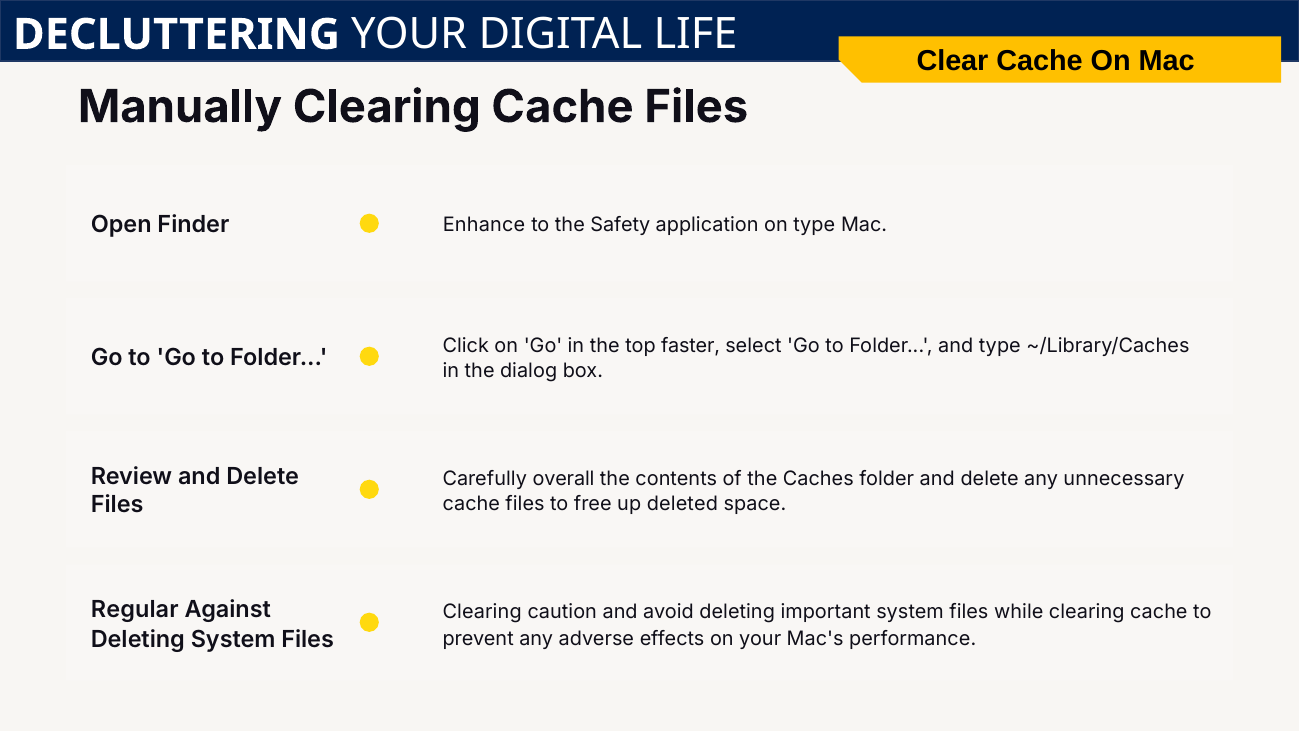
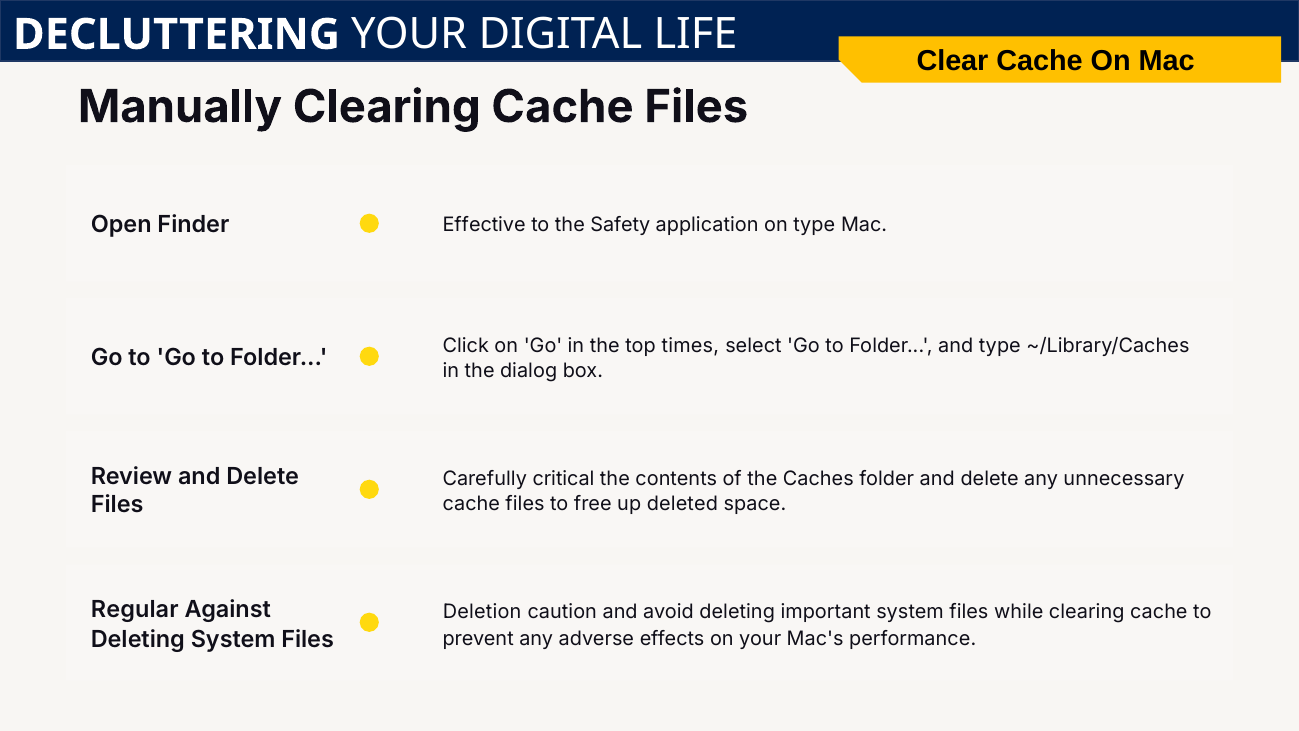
Enhance: Enhance -> Effective (484, 225)
faster: faster -> times (690, 346)
overall: overall -> critical (563, 479)
Clearing: Clearing -> Deletion (482, 612)
